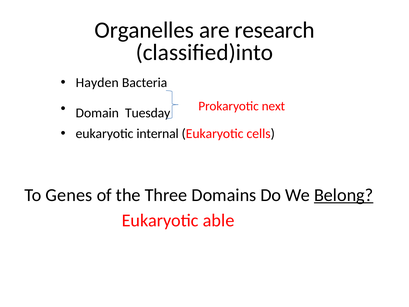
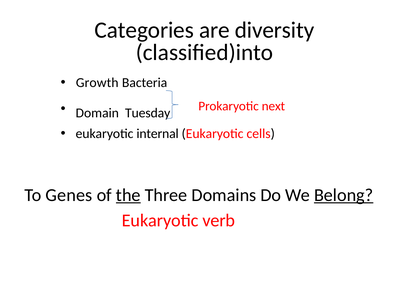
Organelles: Organelles -> Categories (144, 30)
research: research -> diversity (275, 30)
Hayden: Hayden -> Growth (97, 83)
the underline: none -> present (128, 195)
able: able -> verb (219, 220)
